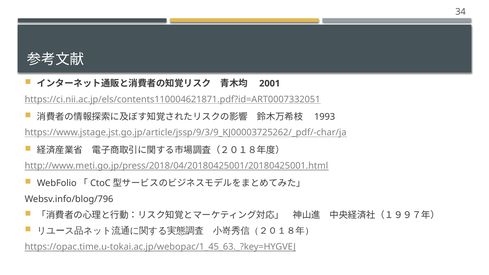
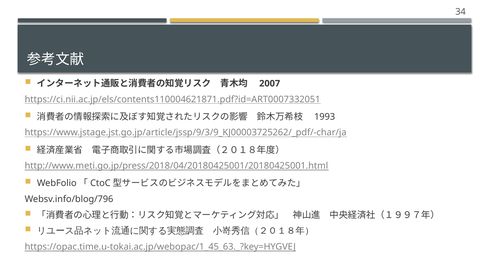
2001: 2001 -> 2007 (270, 83)
